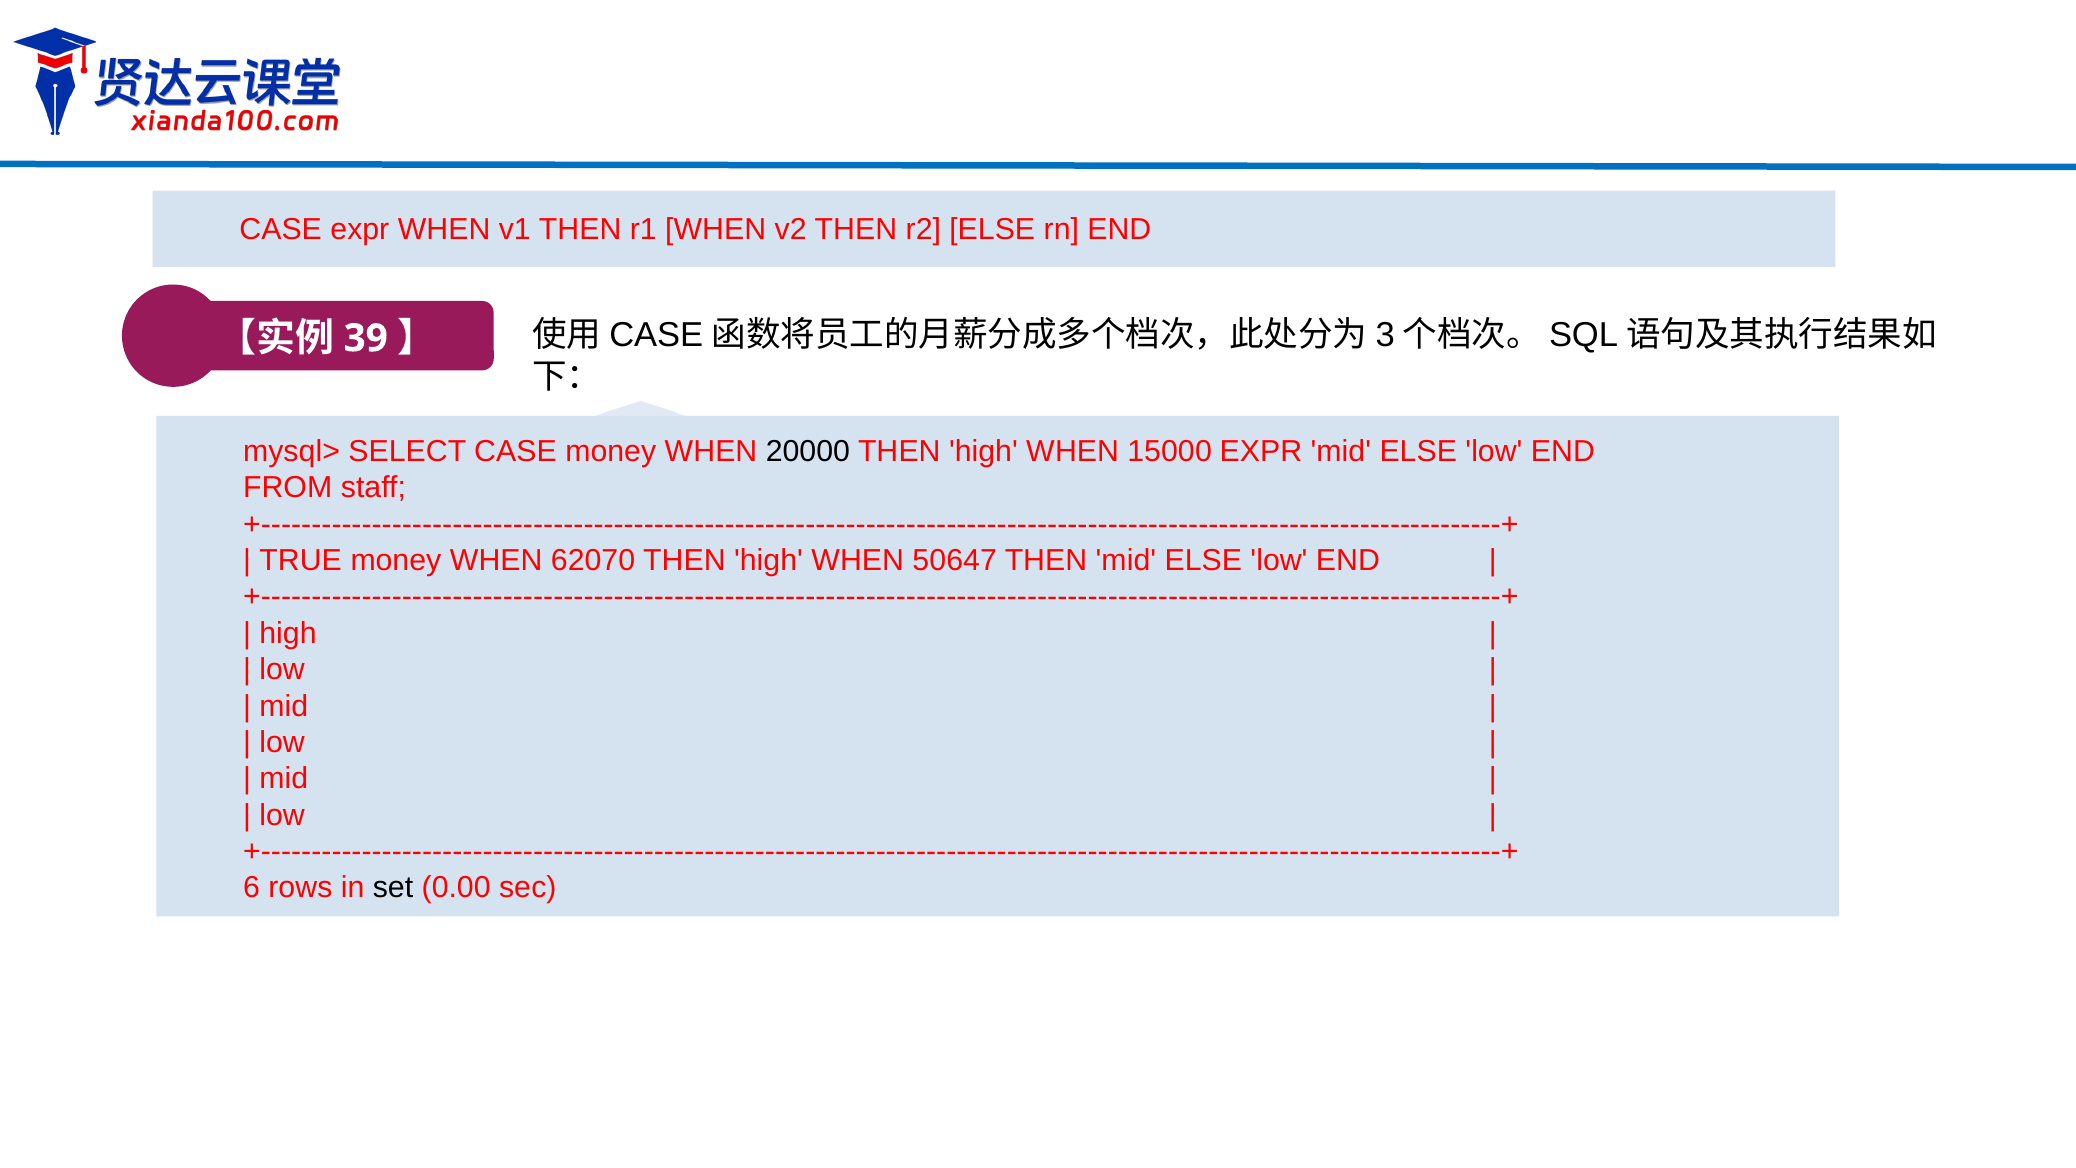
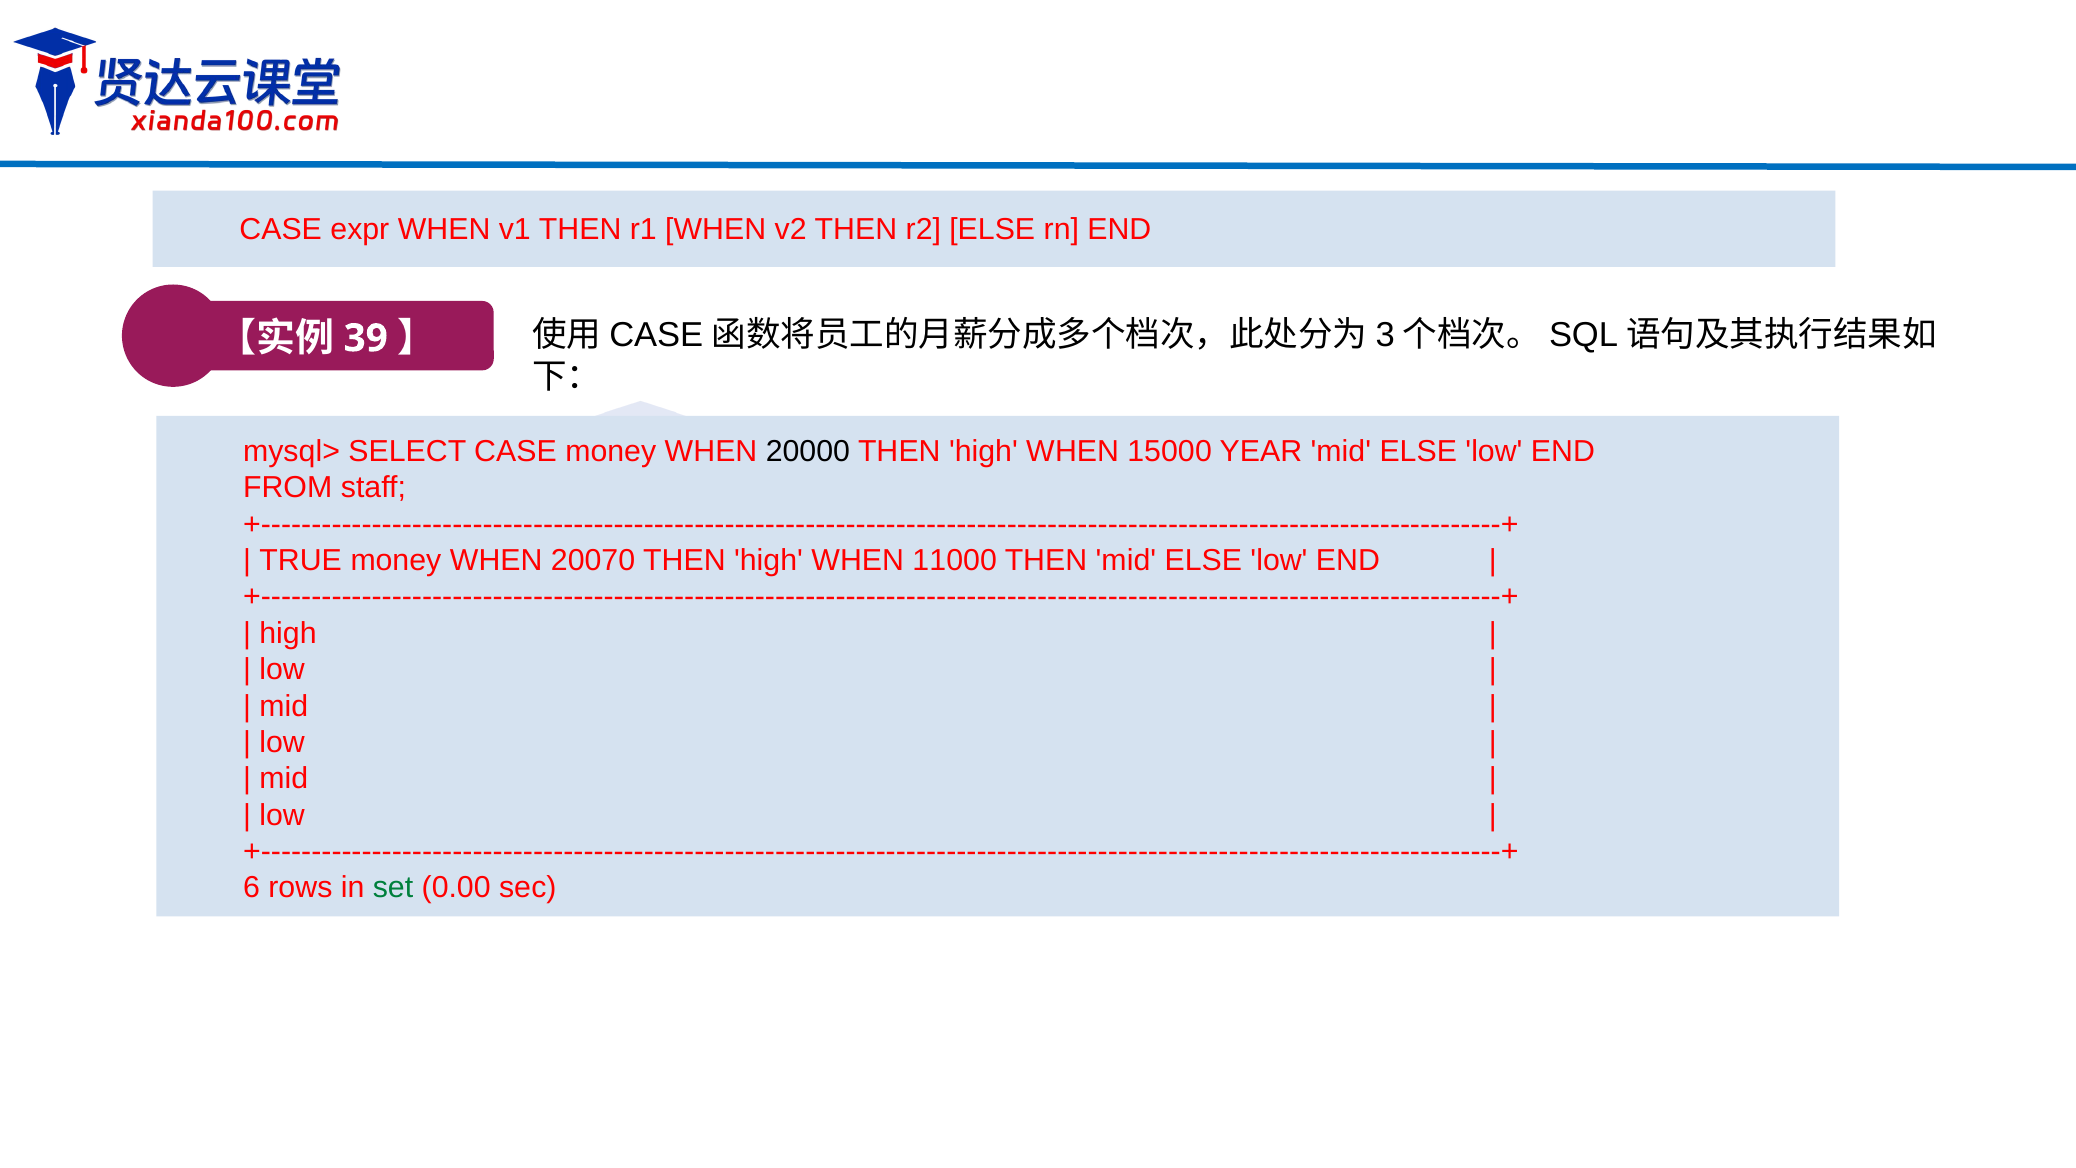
15000 EXPR: EXPR -> YEAR (1261, 451)
62070: 62070 -> 20070 (593, 561)
50647: 50647 -> 11000 (955, 561)
set colour: black -> green (393, 888)
